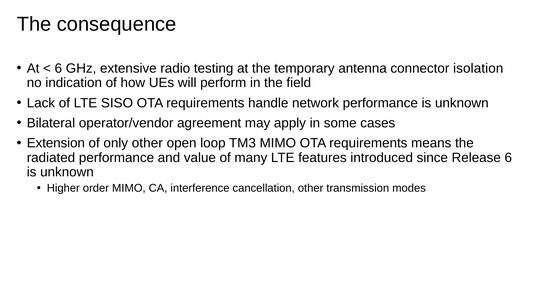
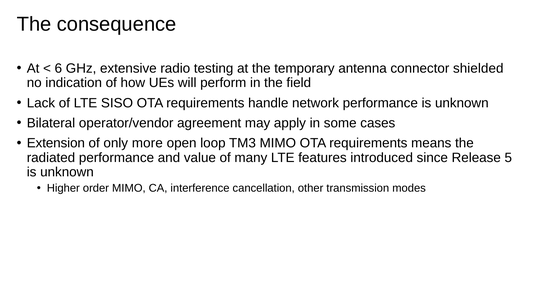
isolation: isolation -> shielded (478, 68)
only other: other -> more (147, 143)
Release 6: 6 -> 5 (508, 157)
